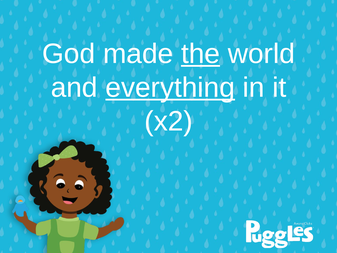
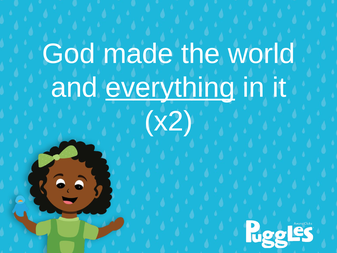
the underline: present -> none (201, 54)
